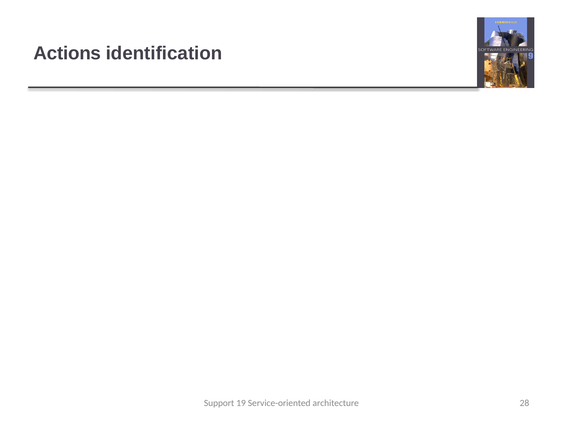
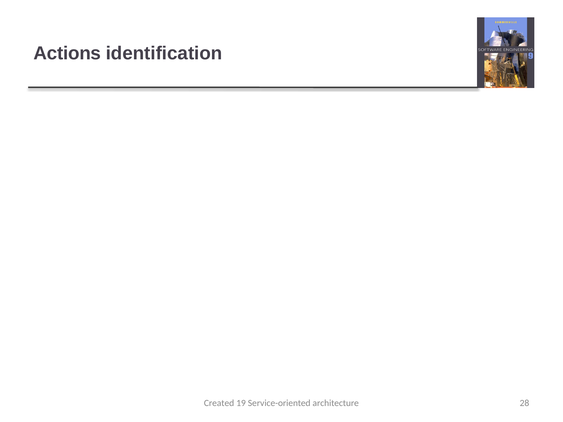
Support: Support -> Created (219, 403)
